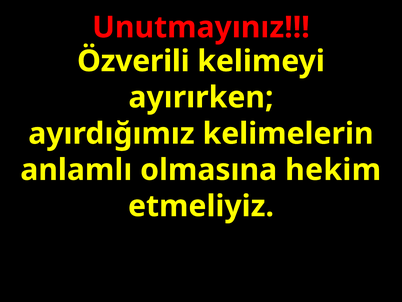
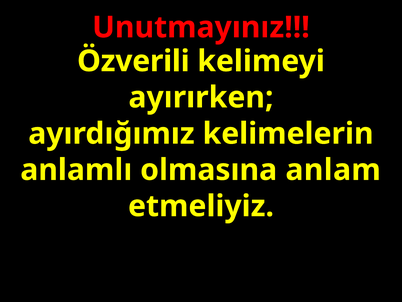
hekim: hekim -> anlam (333, 170)
